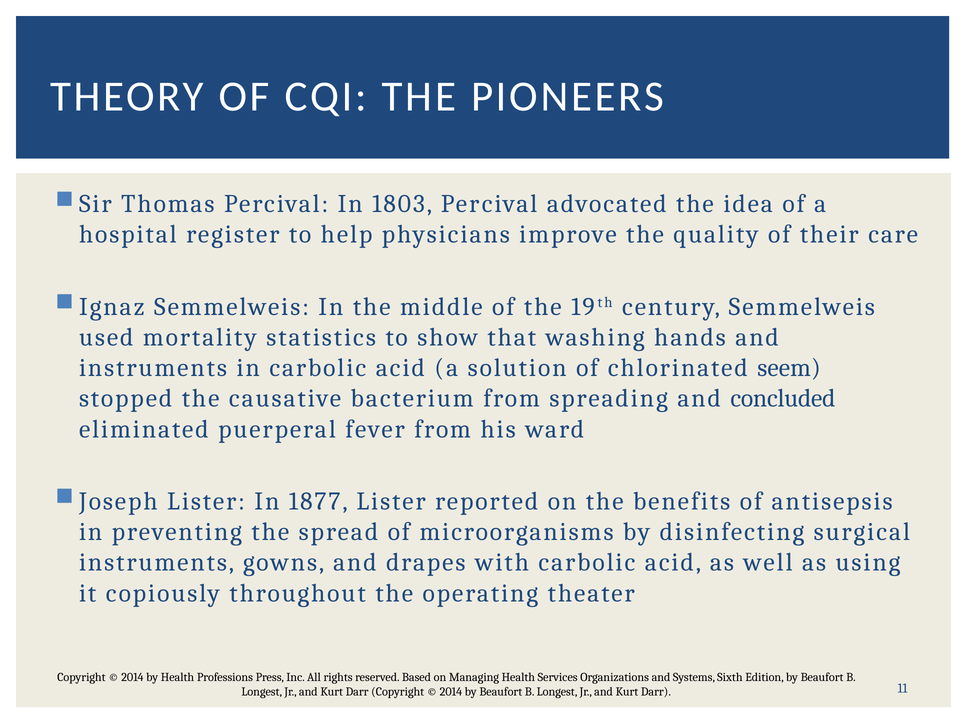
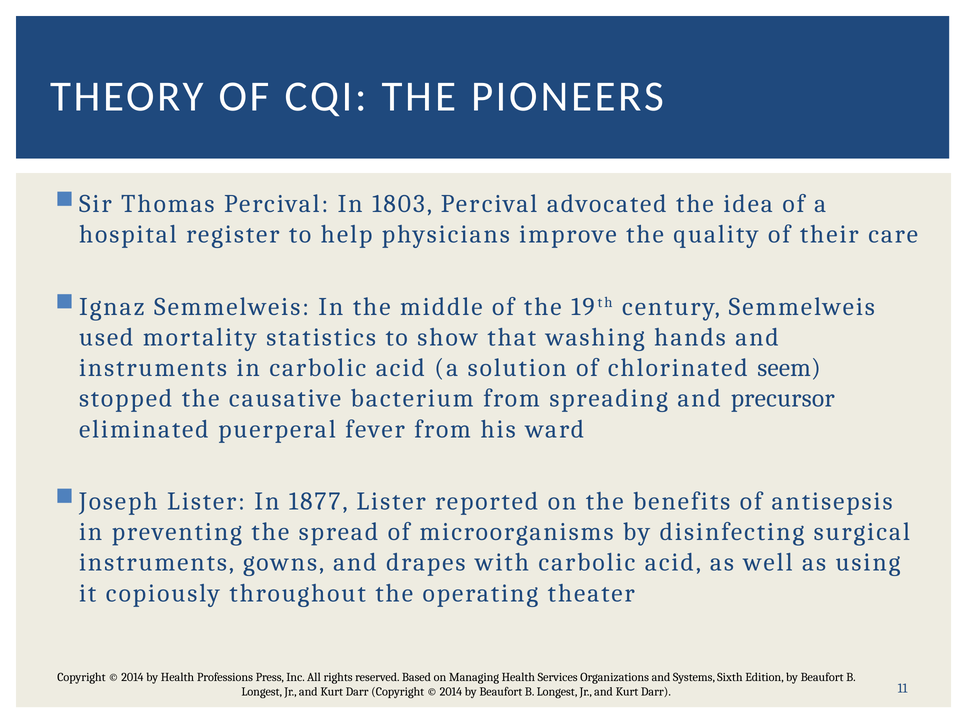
concluded: concluded -> precursor (783, 399)
